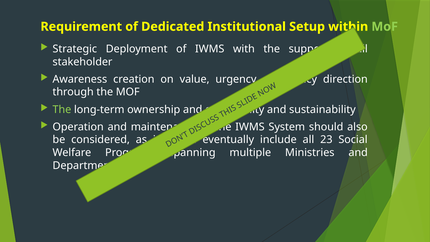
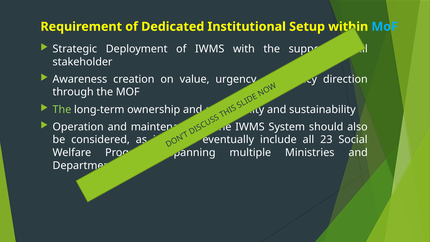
MoF colour: light green -> light blue (385, 27)
